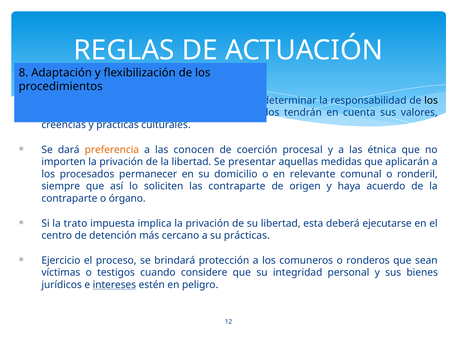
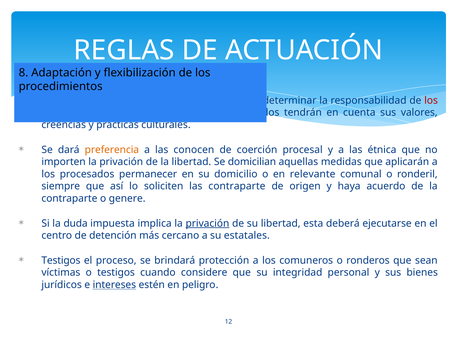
los colour: black -> red (431, 100)
presentar: presentar -> domicilian (252, 162)
órgano: órgano -> genere (127, 198)
trato: trato -> duda (76, 223)
privación underline: none -> present (207, 223)
su prácticas: prácticas -> estatales (247, 235)
Ejercicio: Ejercicio -> Testigos (61, 260)
